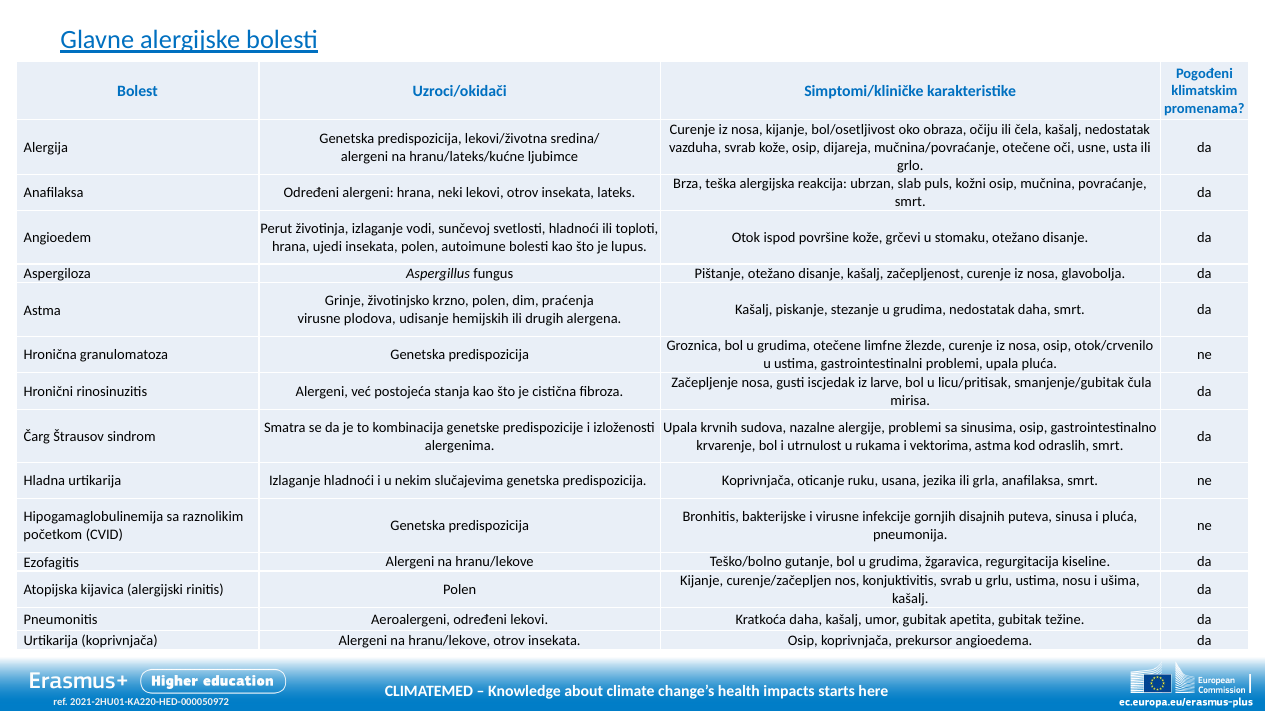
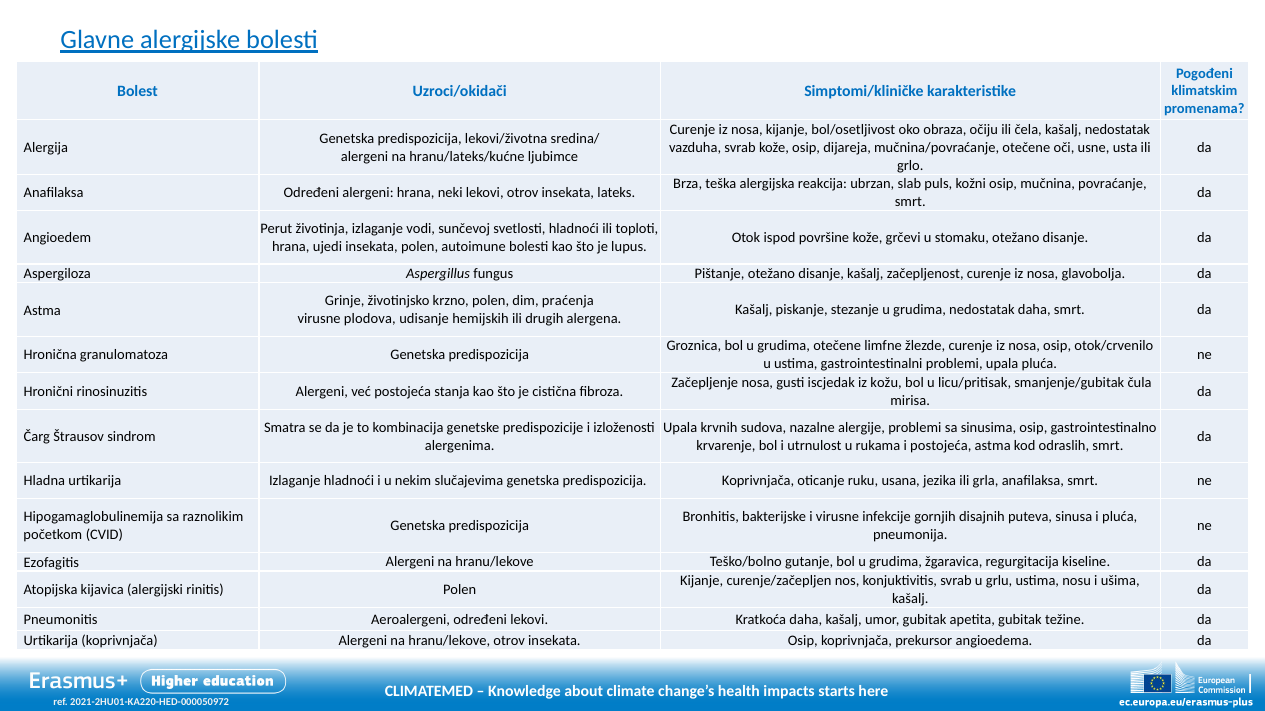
larve: larve -> kožu (886, 383)
i vektorima: vektorima -> postojeća (941, 446)
